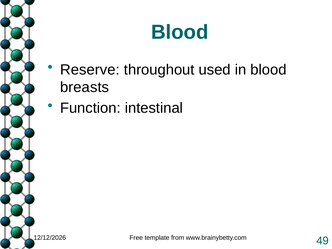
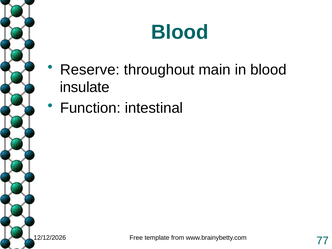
used: used -> main (215, 70)
breasts: breasts -> insulate (85, 87)
49: 49 -> 77 (323, 241)
